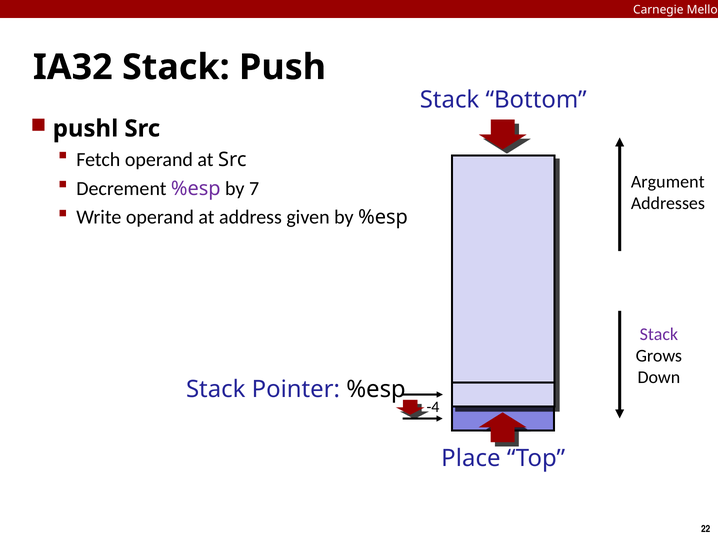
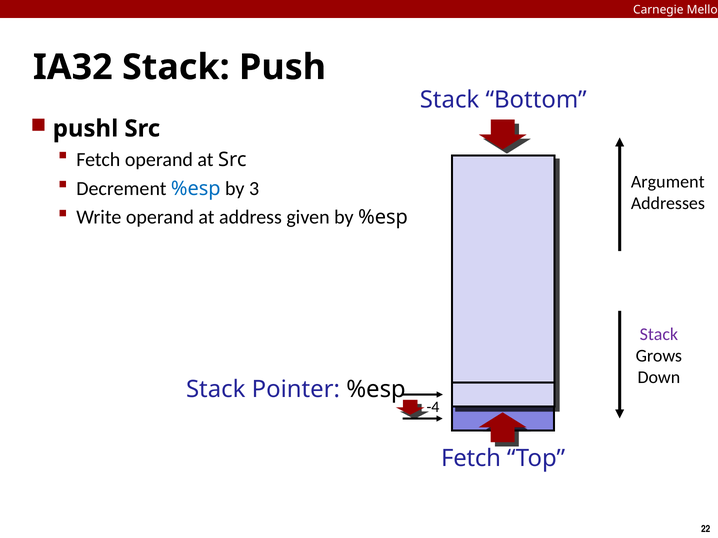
%esp colour: purple -> blue (196, 189)
7: 7 -> 3 (254, 189)
Place: Place -> Fetch (471, 459)
